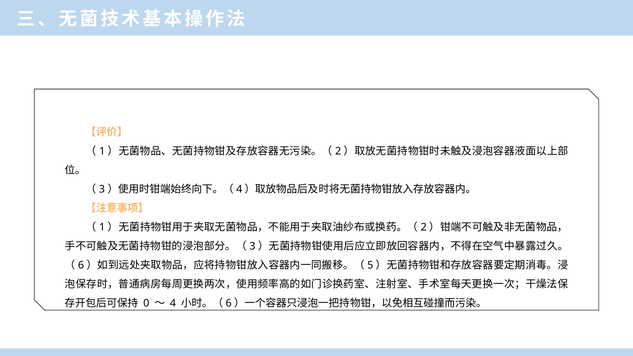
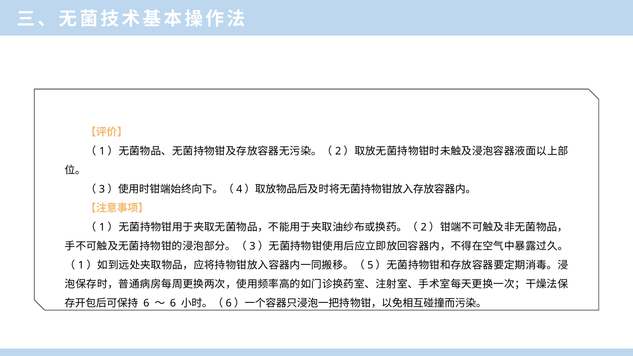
6: 6 -> 1 (81, 265)
0: 0 -> 6 (146, 303)
4: 4 -> 6 (173, 303)
